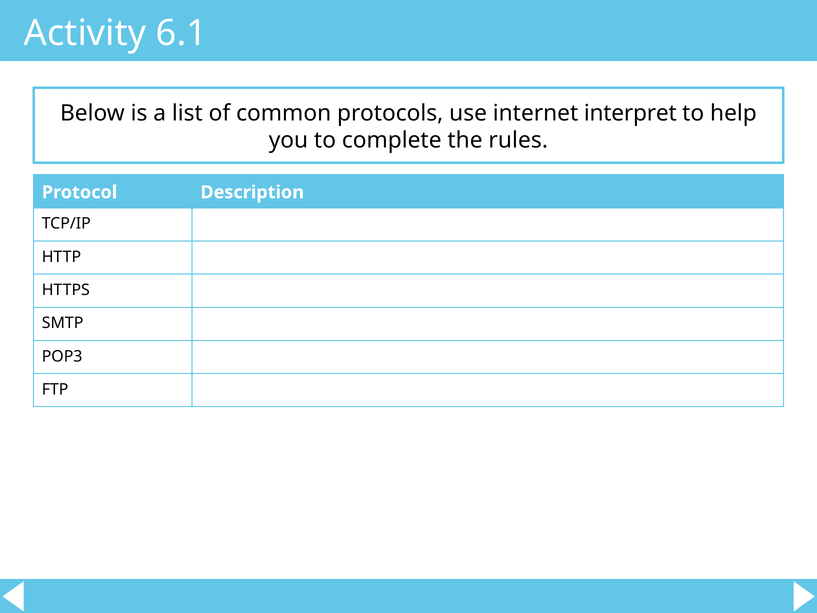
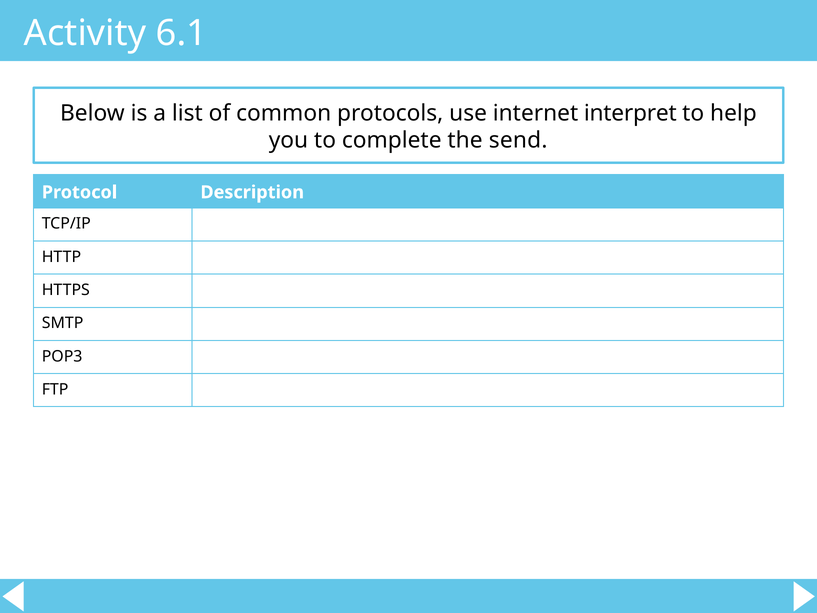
rules: rules -> send (518, 140)
